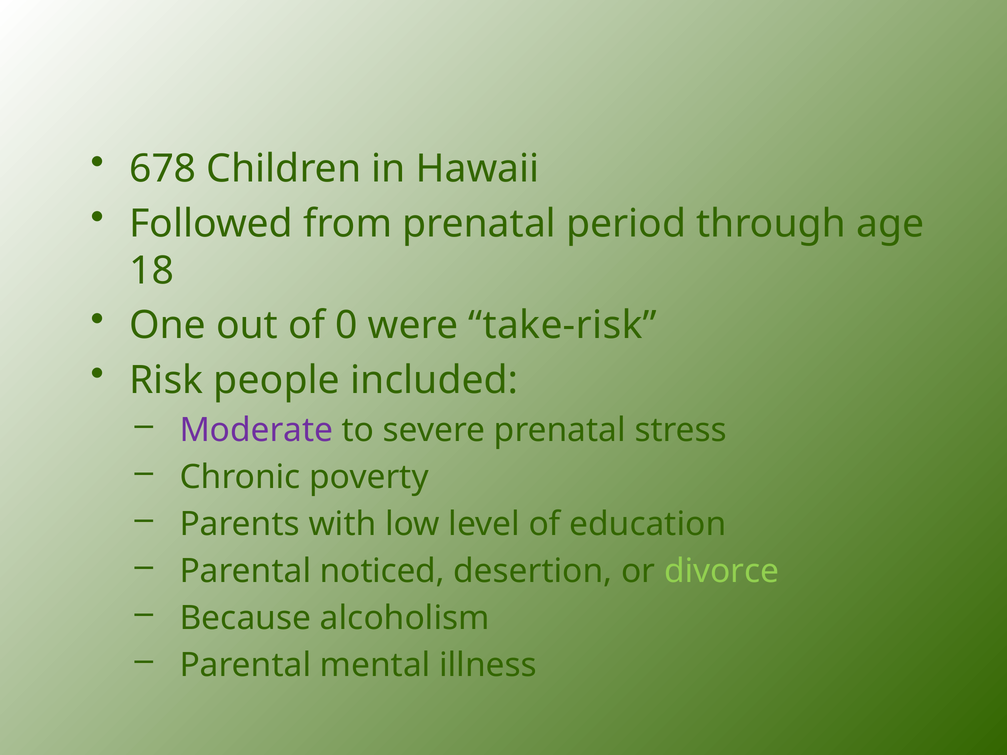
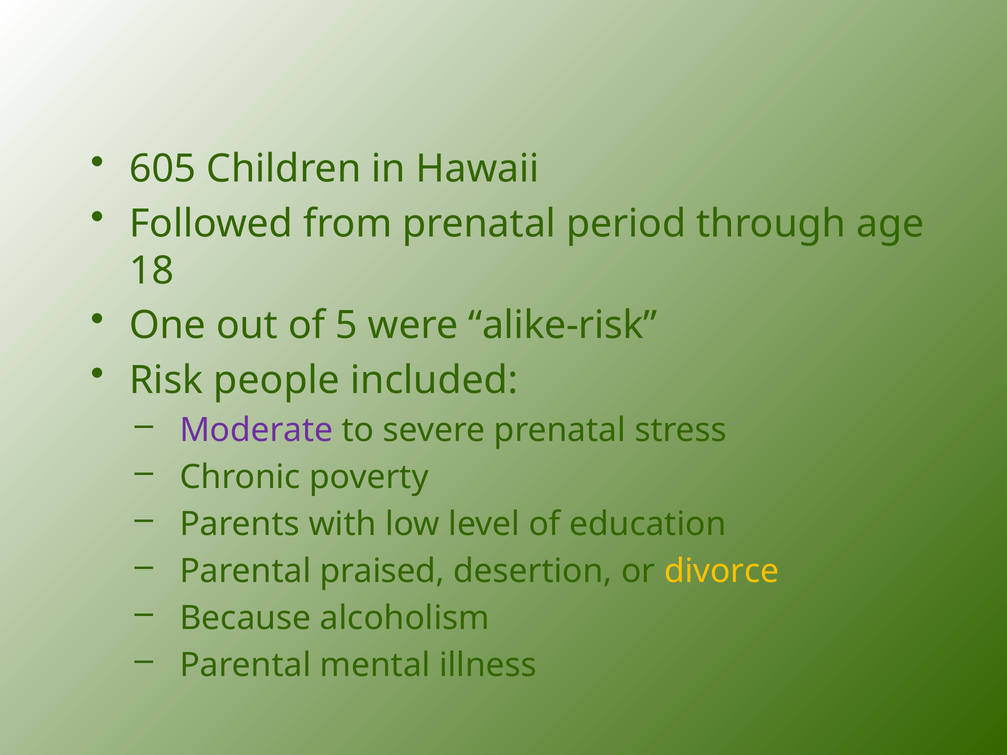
678: 678 -> 605 (163, 169)
0: 0 -> 5 (347, 326)
take-risk: take-risk -> alike-risk (563, 326)
noticed: noticed -> praised (382, 571)
divorce colour: light green -> yellow (722, 571)
